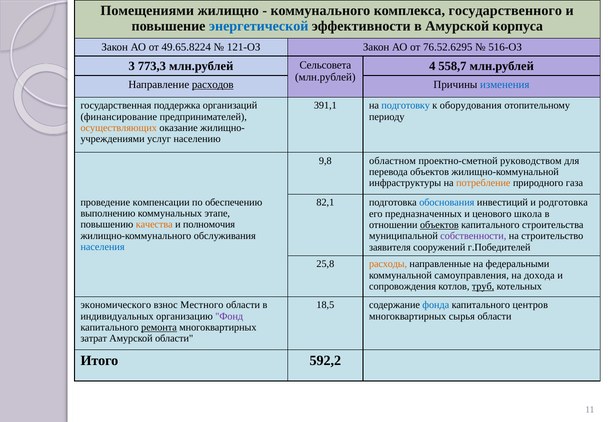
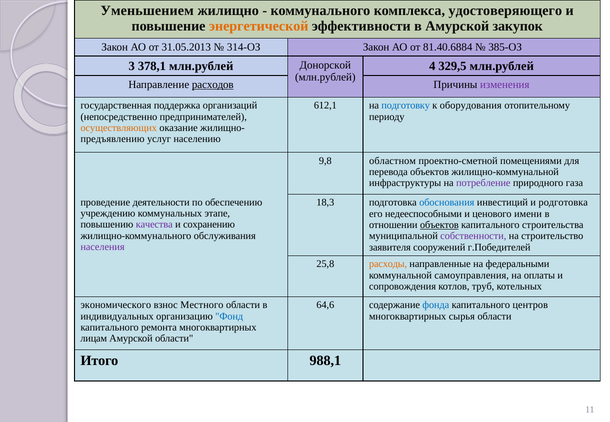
Помещениями: Помещениями -> Уменьшением (147, 11)
государственного: государственного -> удостоверяющего (505, 11)
энергетической colour: blue -> orange (259, 26)
корпуса: корпуса -> закупок (518, 26)
49.65.8224: 49.65.8224 -> 31.05.2013 (186, 47)
121-ОЗ: 121-ОЗ -> 314-ОЗ (244, 47)
76.52.6295: 76.52.6295 -> 81.40.6884 (448, 47)
516-ОЗ: 516-ОЗ -> 385-ОЗ (505, 47)
773,3: 773,3 -> 378,1 (152, 66)
Сельсовета: Сельсовета -> Донорской (325, 65)
558,7: 558,7 -> 329,5 (452, 66)
изменения colour: blue -> purple (505, 85)
391,1: 391,1 -> 612,1 (325, 106)
финансирование: финансирование -> непосредственно (119, 117)
учреждениями: учреждениями -> предъявлению (113, 139)
руководством: руководством -> помещениями (531, 161)
потребление colour: orange -> purple (483, 183)
компенсации: компенсации -> деятельности (161, 202)
82,1: 82,1 -> 18,3 (325, 203)
выполнению: выполнению -> учреждению (108, 213)
предназначенных: предназначенных -> недееспособными (424, 214)
школа: школа -> имени (528, 214)
качества colour: orange -> purple (154, 225)
полномочия: полномочия -> сохранению (209, 225)
населения colour: blue -> purple (103, 247)
дохода: дохода -> оплаты (539, 275)
труб underline: present -> none (483, 287)
18,5: 18,5 -> 64,6 (325, 305)
Фонд colour: purple -> blue (229, 317)
ремонта underline: present -> none (159, 328)
затрат: затрат -> лицам (94, 339)
592,2: 592,2 -> 988,1 (325, 361)
